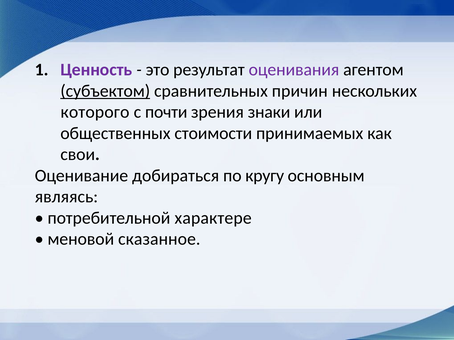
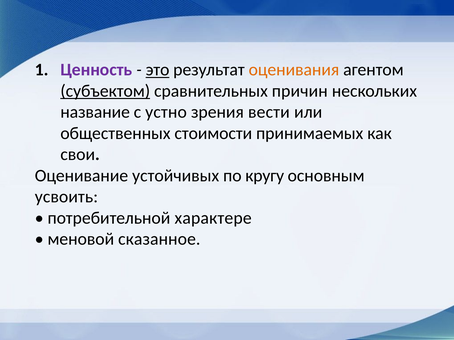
это underline: none -> present (158, 70)
оценивания colour: purple -> orange (294, 70)
которого: которого -> название (95, 112)
почти: почти -> устно (166, 112)
знаки: знаки -> вести (269, 112)
добираться: добираться -> устойчивых (176, 176)
являясь: являясь -> усвоить (66, 197)
